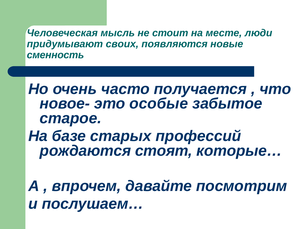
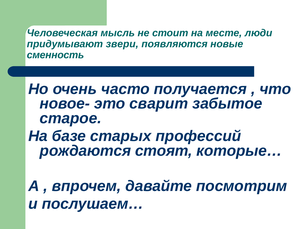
своих: своих -> звери (122, 44)
особые: особые -> сварит (159, 104)
